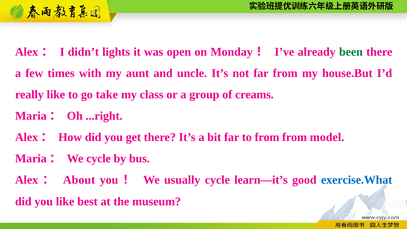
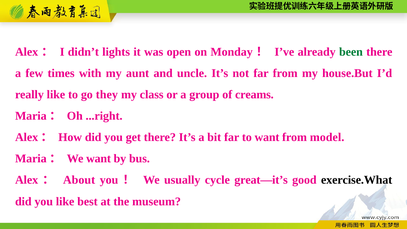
take: take -> they (107, 95)
to from: from -> want (267, 137)
We cycle: cycle -> want (99, 159)
learn—it’s: learn—it’s -> great—it’s (261, 180)
exercise.What colour: blue -> black (357, 180)
